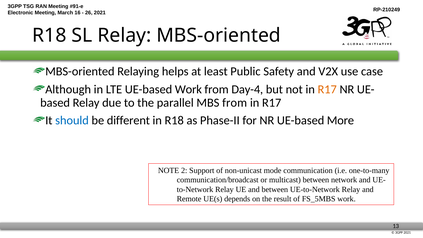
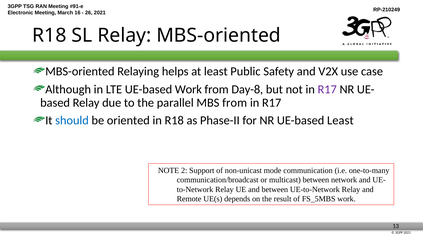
Day-4: Day-4 -> Day-8 (247, 89)
R17 colour: orange -> purple (327, 89)
different: different -> oriented (128, 120)
UE-based More: More -> Least (340, 120)
